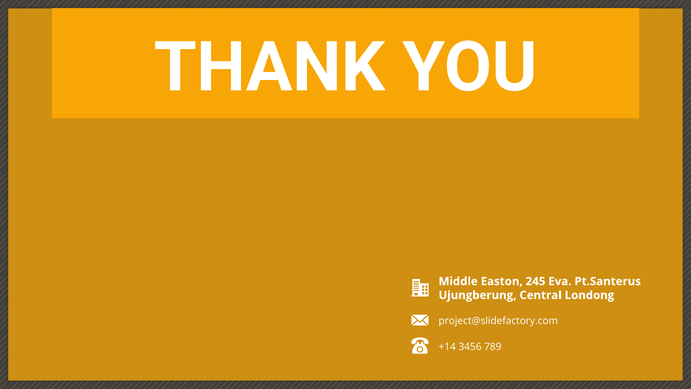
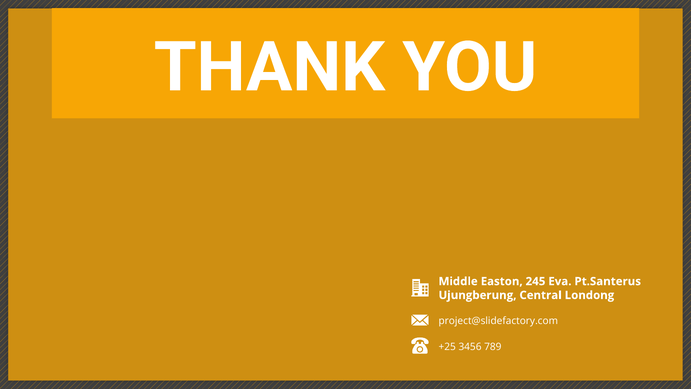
+14: +14 -> +25 (447, 346)
